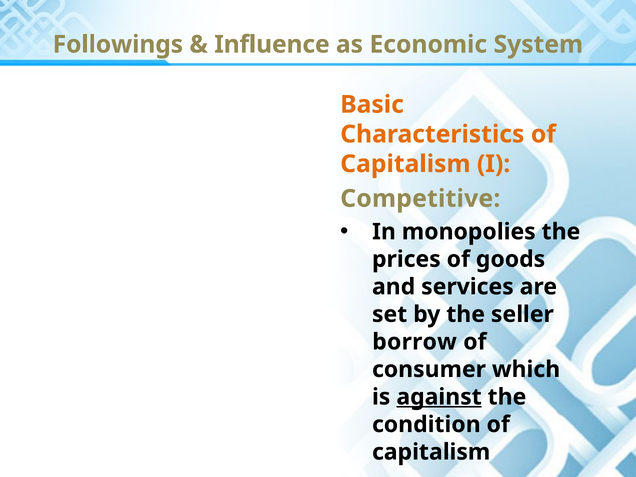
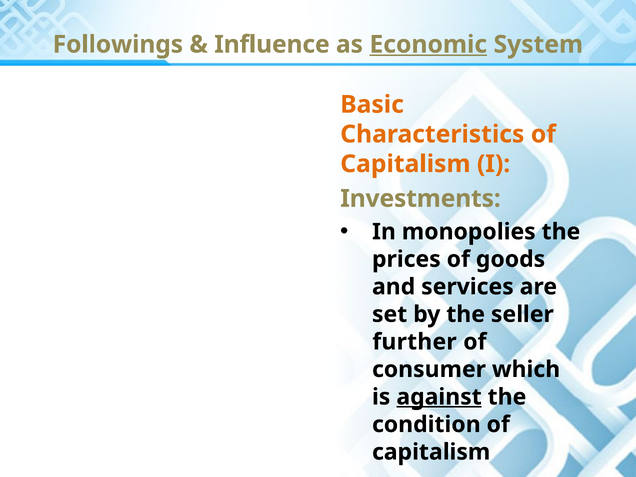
Economic underline: none -> present (428, 44)
Competitive: Competitive -> Investments (420, 199)
borrow: borrow -> further (415, 342)
